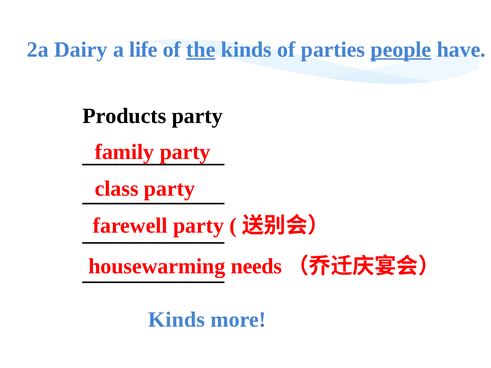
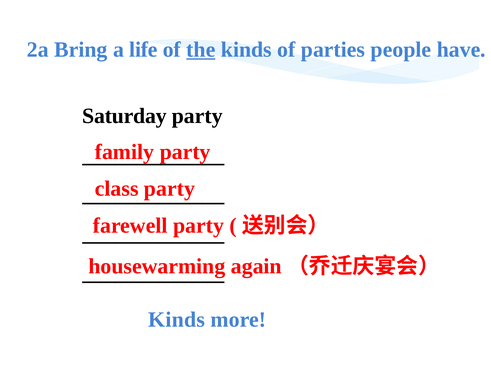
Dairy: Dairy -> Bring (81, 50)
people underline: present -> none (401, 50)
Products: Products -> Saturday (125, 116)
needs: needs -> again (256, 267)
